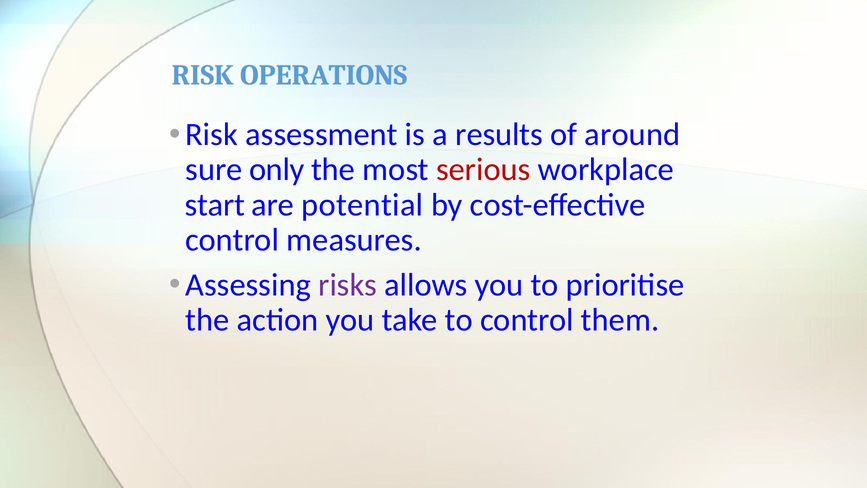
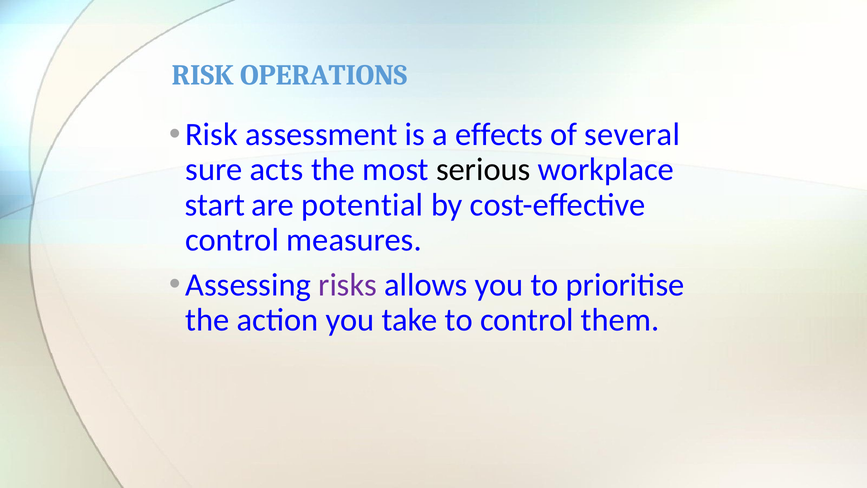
results: results -> effects (499, 134)
around: around -> several (632, 134)
only: only -> acts (276, 170)
serious colour: red -> black (483, 170)
